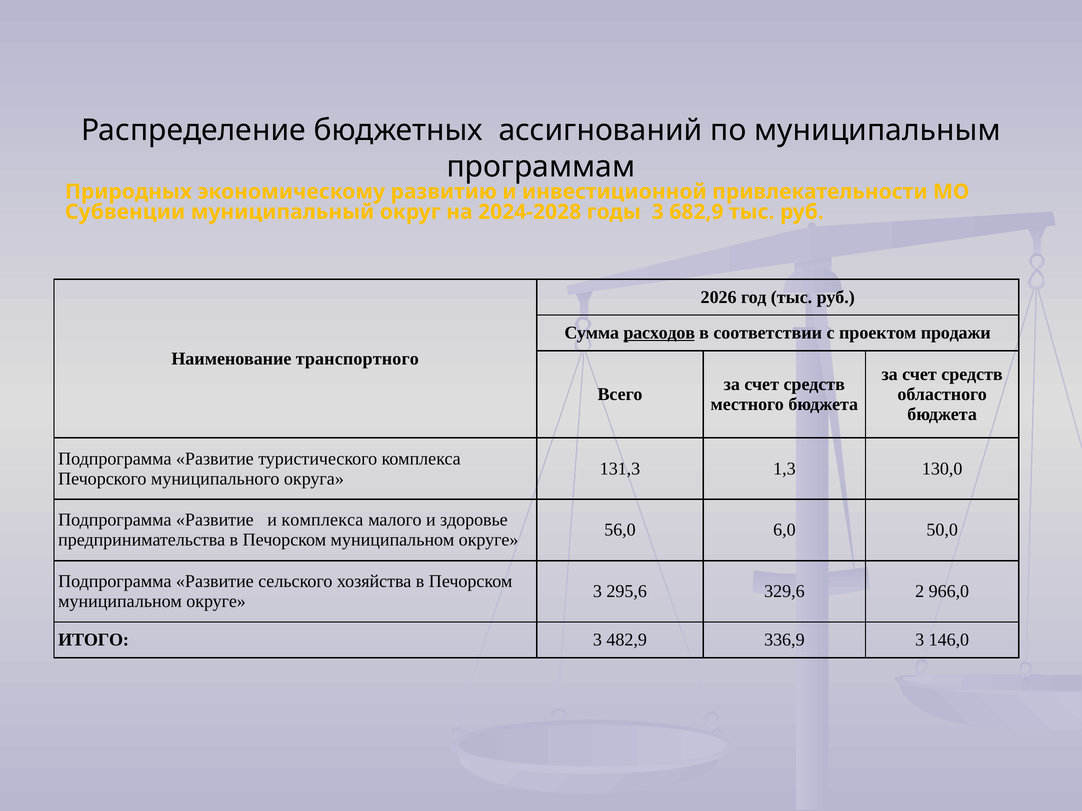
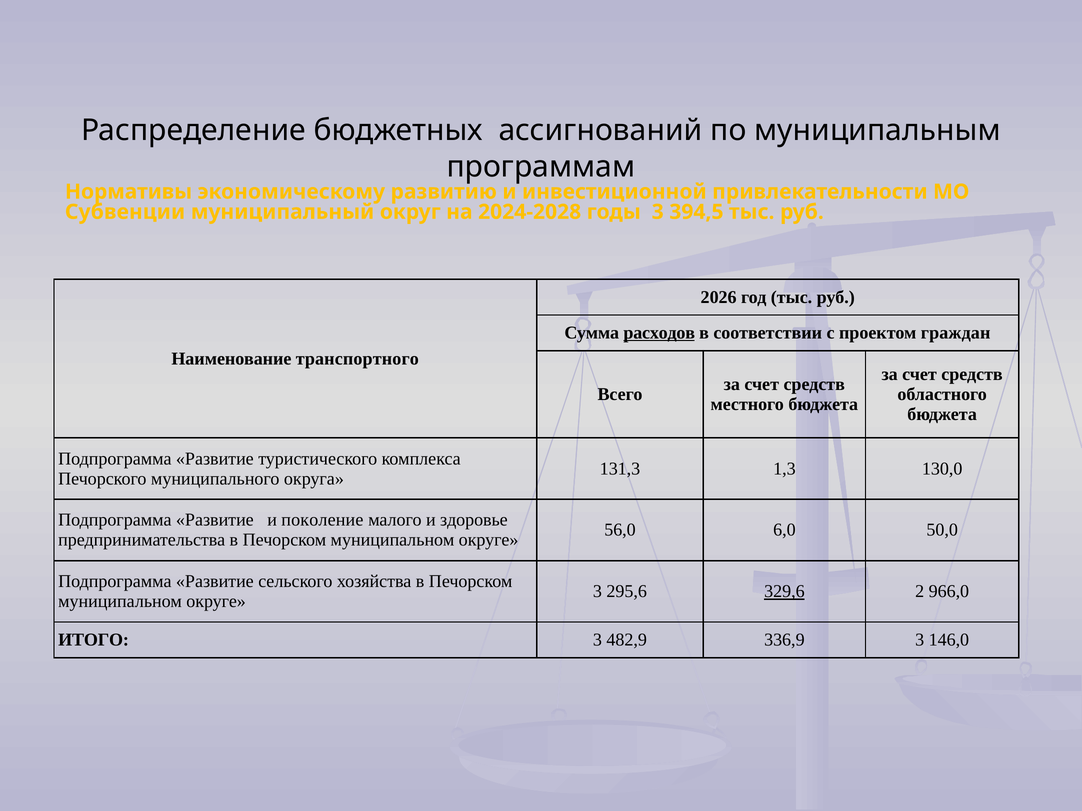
Природных: Природных -> Нормативы (129, 192)
682,9: 682,9 -> 394,5 (696, 212)
продажи: продажи -> граждан (956, 333)
и комплекса: комплекса -> поколение (322, 520)
329,6 underline: none -> present (784, 592)
